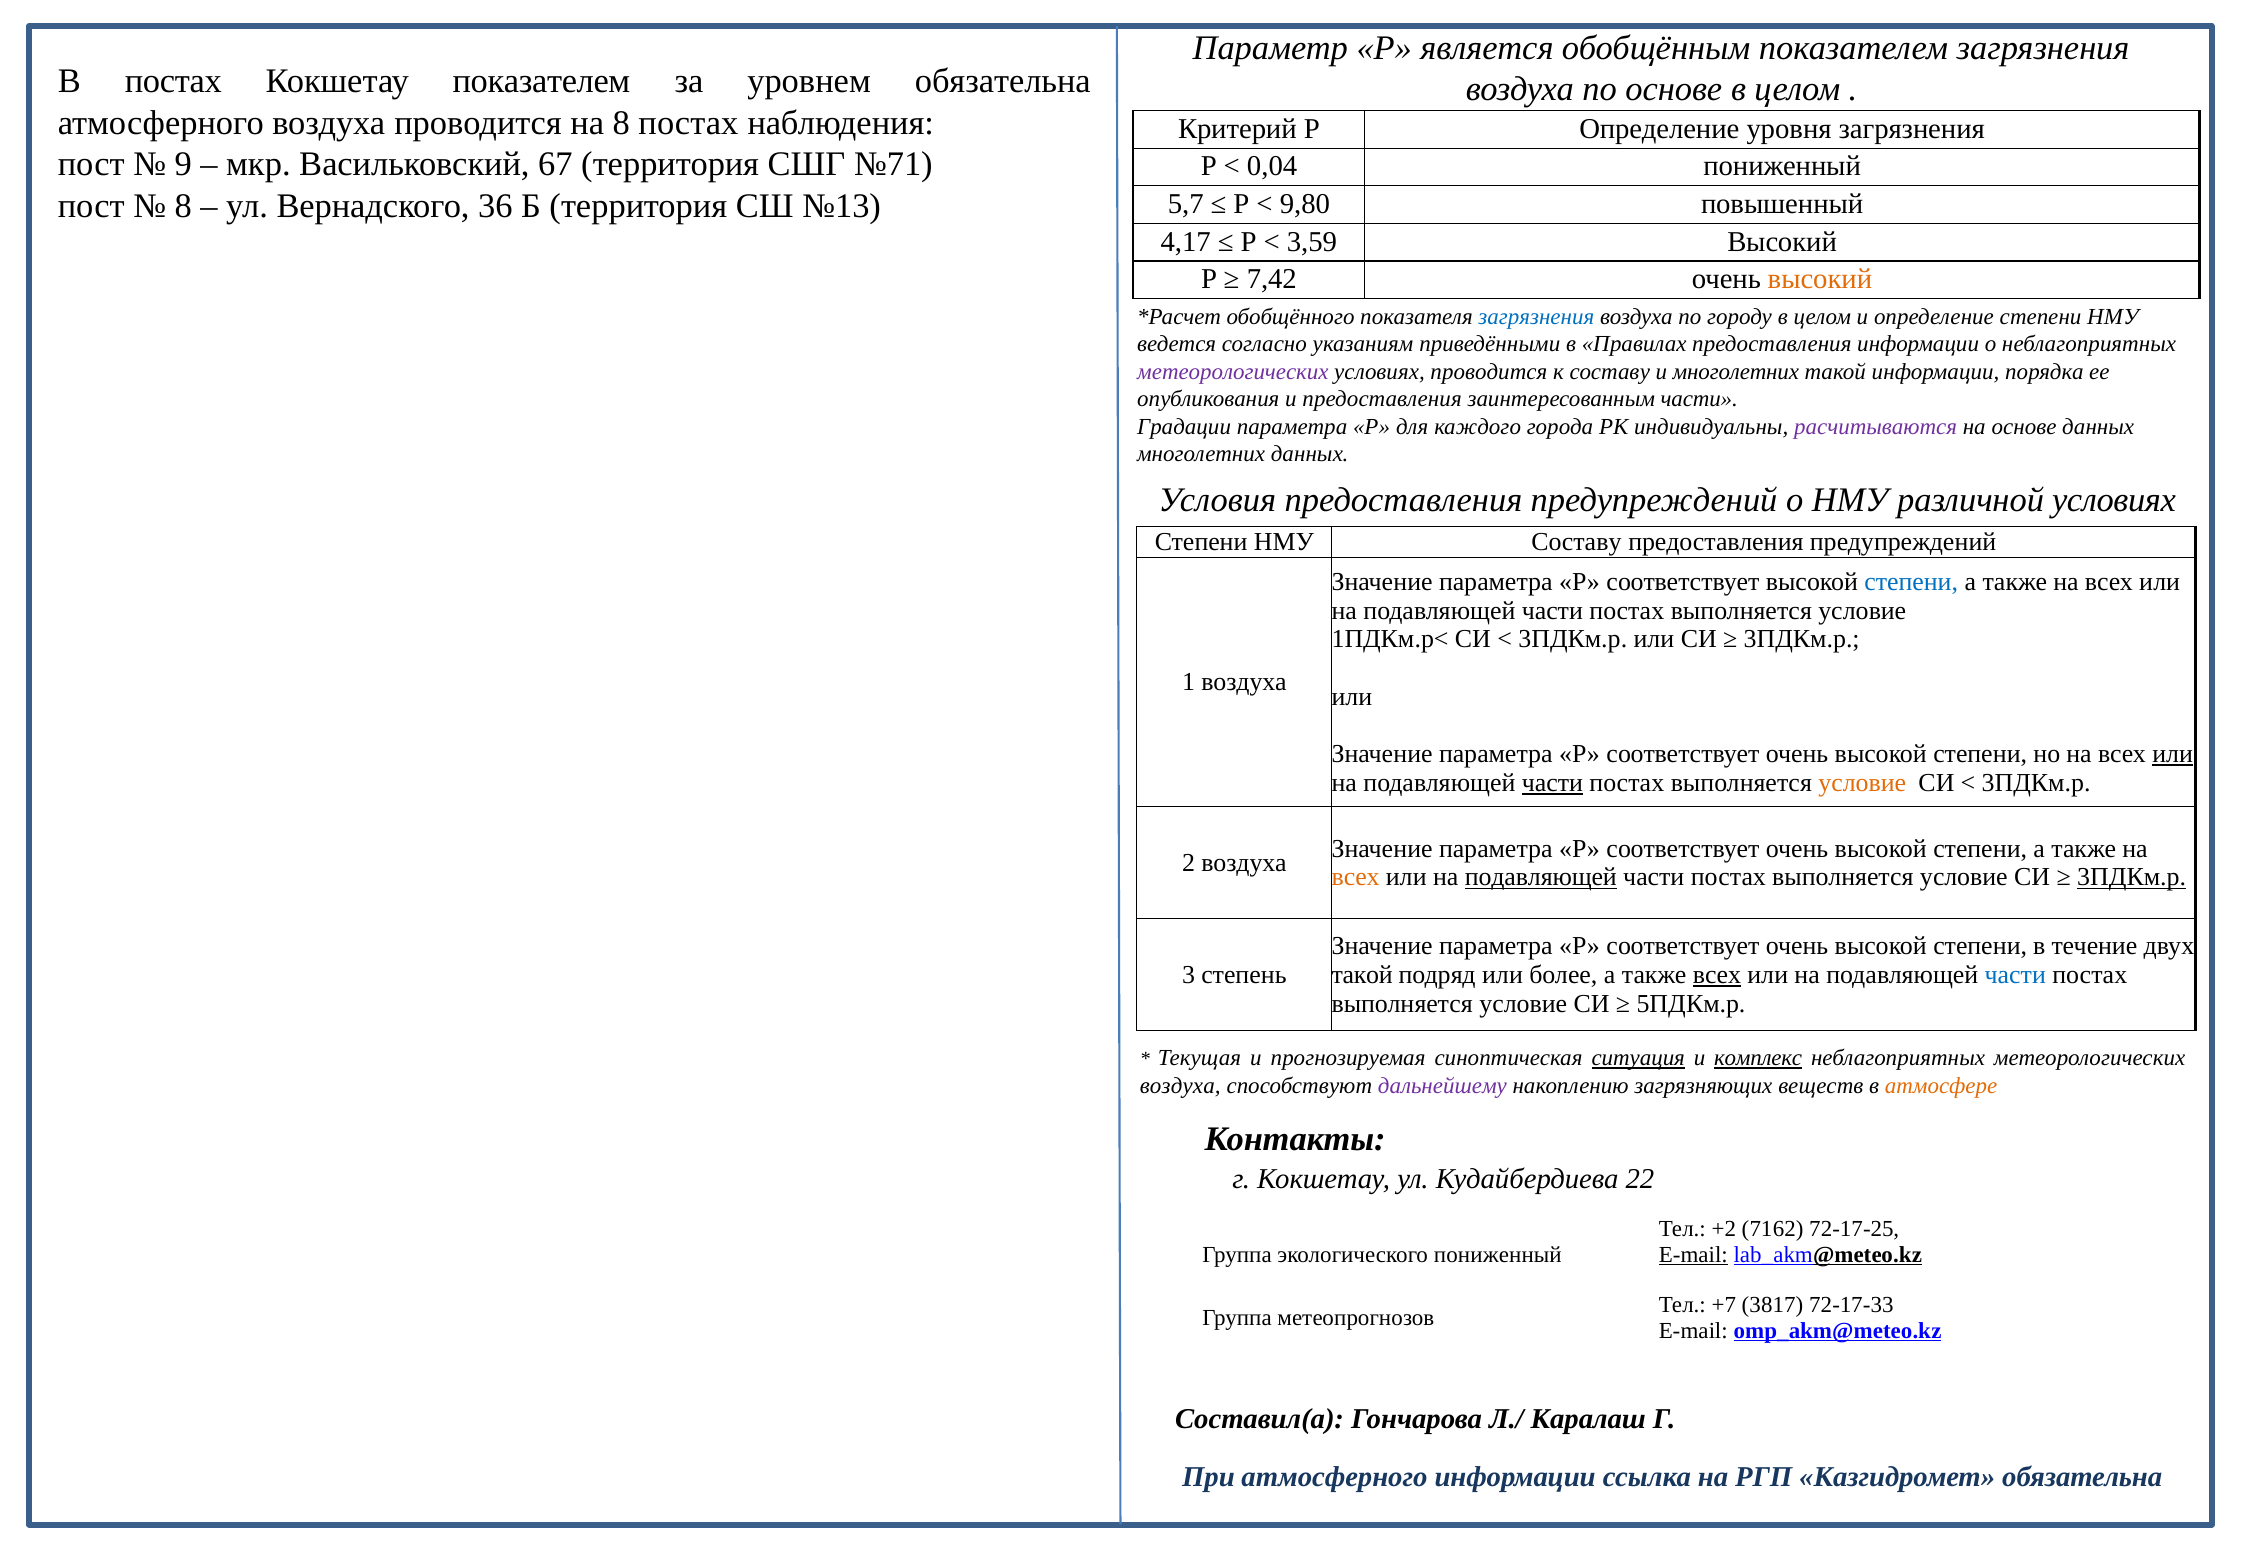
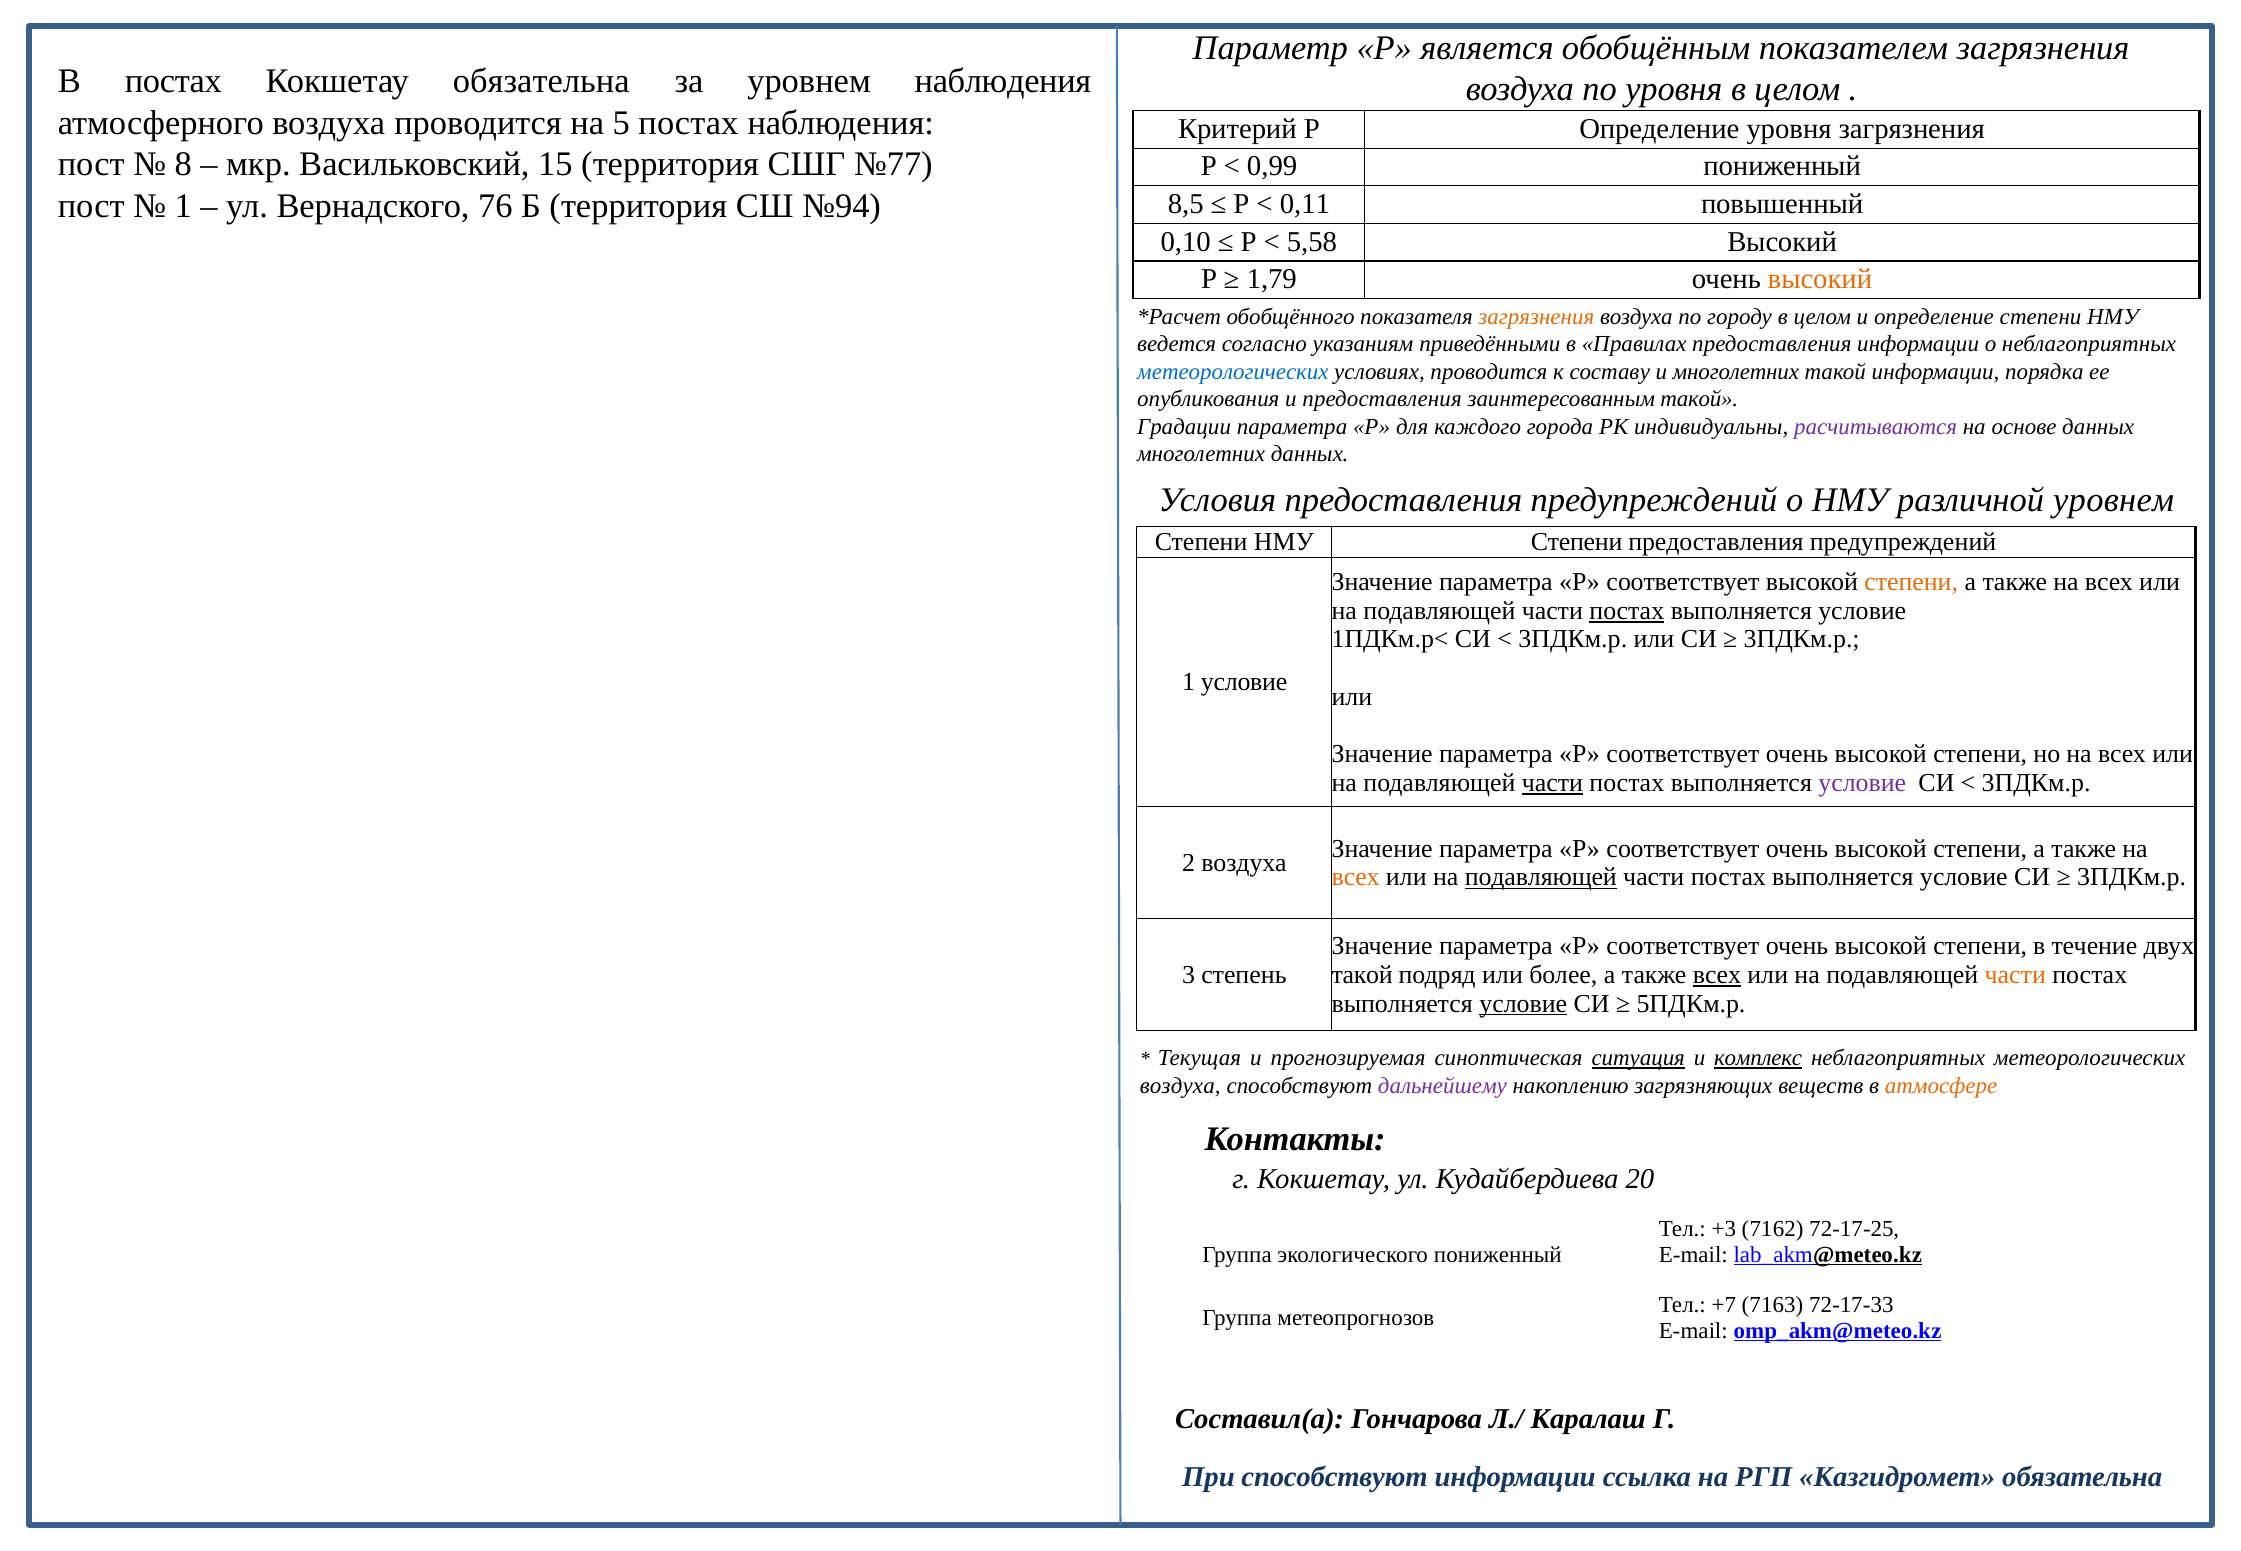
Кокшетау показателем: показателем -> обязательна (541, 82)
уровнем обязательна: обязательна -> наблюдения (1003, 82)
по основе: основе -> уровня (1674, 90)
на 8: 8 -> 5 (621, 123)
9: 9 -> 8 (183, 164)
67: 67 -> 15 (555, 164)
№71: №71 -> №77 (893, 164)
0,04: 0,04 -> 0,99 (1272, 166)
8: 8 -> 1 (183, 206)
36: 36 -> 76 (495, 206)
№13: №13 -> №94 (842, 206)
5,7: 5,7 -> 8,5 (1186, 204)
9,80: 9,80 -> 0,11 (1305, 204)
4,17: 4,17 -> 0,10 (1186, 242)
3,59: 3,59 -> 5,58 (1312, 242)
7,42: 7,42 -> 1,79 (1272, 279)
загрязнения colour: blue -> orange (1536, 317)
метеорологических colour: purple -> blue (1233, 372)
заинтересованным части: части -> такой (1699, 399)
различной условиях: условиях -> уровнем (2114, 500)
НМУ Составу: Составу -> Степени (1577, 542)
степени colour: blue -> orange (1911, 582)
постах underline: none -> present (1627, 611)
1 воздуха: воздуха -> условие (1244, 683)
или underline: present -> none (2173, 754)
условие colour: orange -> purple (1862, 783)
3ПДКм.р underline: present -> none (2132, 877)
части colour: blue -> orange (2015, 975)
условие underline: none -> present (1523, 1004)
22: 22 -> 20 (1640, 1179)
+2: +2 -> +3 (1724, 1230)
E-mail underline: present -> none (1693, 1255)
3817: 3817 -> 7163 (1773, 1305)
При атмосферного: атмосферного -> способствуют (1335, 1477)
